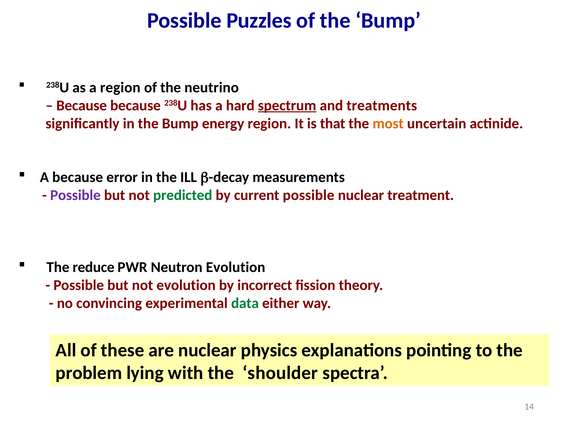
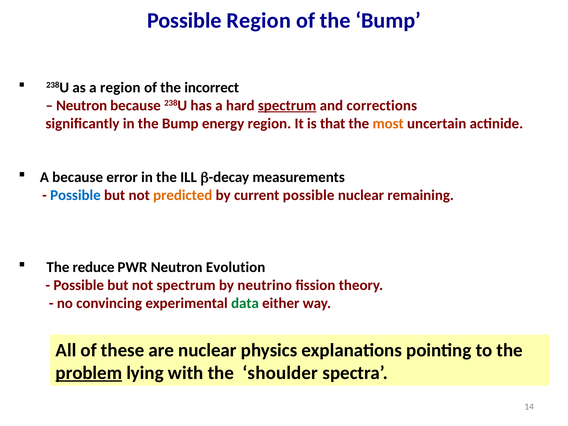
Possible Puzzles: Puzzles -> Region (259, 21)
neutrino: neutrino -> incorrect (212, 87)
Because: Because -> Neutron (82, 105)
treatments: treatments -> corrections (382, 105)
Possible colour: purple -> blue (75, 195)
predicted colour: green -> orange (183, 195)
treatment: treatment -> remaining (421, 195)
not evolution: evolution -> spectrum (186, 285)
incorrect: incorrect -> neutrino (265, 285)
problem underline: none -> present (89, 373)
